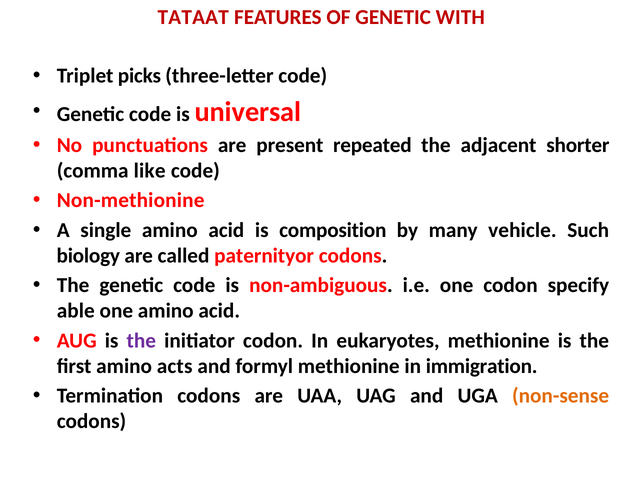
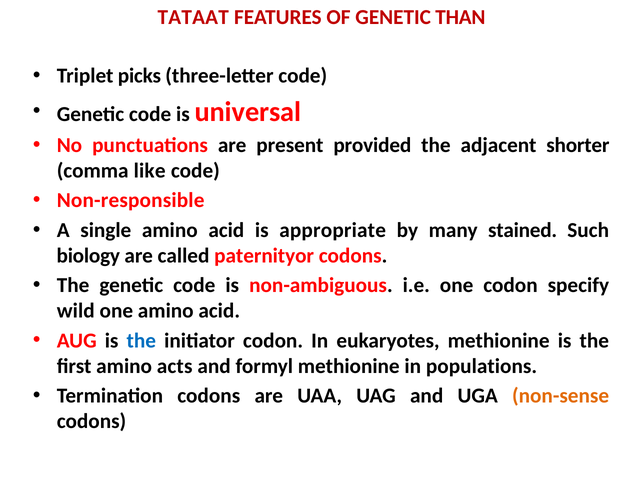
WITH: WITH -> THAN (460, 17)
repeated: repeated -> provided (372, 145)
Non-methionine: Non-methionine -> Non-responsible (131, 200)
composition: composition -> appropriate (333, 230)
vehicle: vehicle -> stained (523, 230)
able: able -> wild (76, 311)
the colour: purple -> blue (141, 340)
immigration: immigration -> populations (482, 366)
